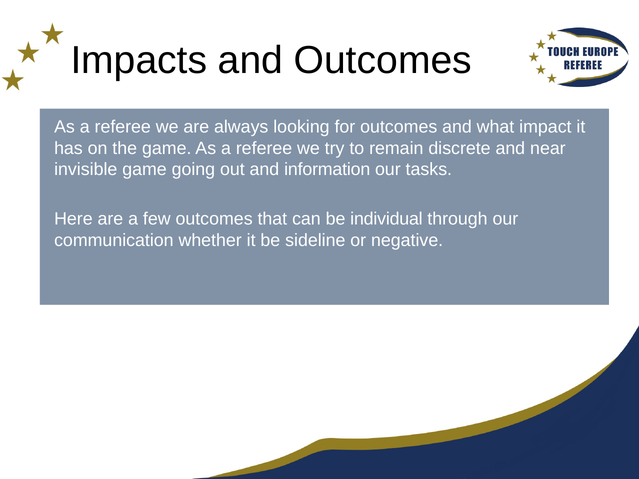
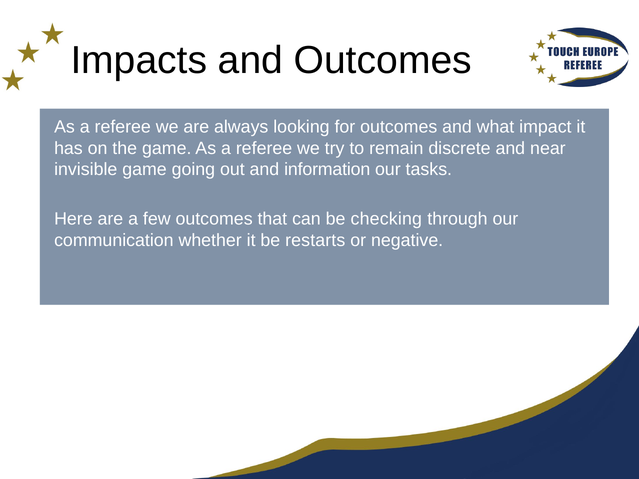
individual: individual -> checking (386, 219)
sideline: sideline -> restarts (315, 241)
